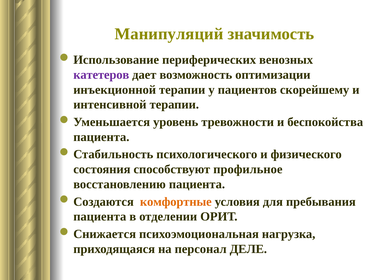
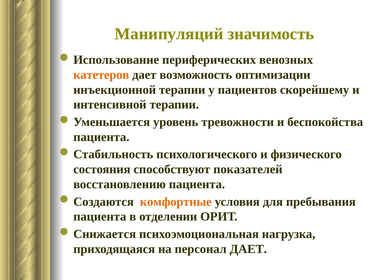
катетеров colour: purple -> orange (101, 75)
профильное: профильное -> показателей (248, 170)
персонал ДЕЛЕ: ДЕЛЕ -> ДАЕТ (248, 249)
